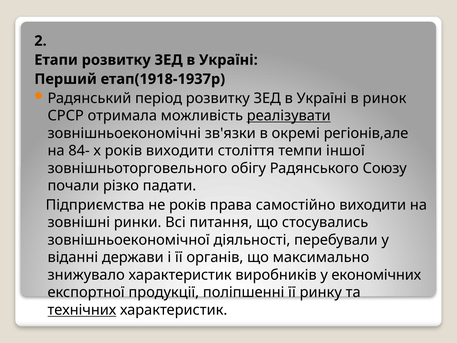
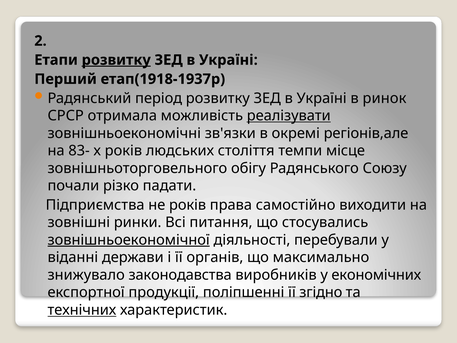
розвитку underline: none -> present (116, 60)
84-: 84- -> 83- (79, 151)
років виходити: виходити -> людських (180, 151)
іншої: іншої -> місце (346, 151)
зовнішньоекономічної underline: none -> present (129, 240)
знижувало характеристик: характеристик -> законодавства (180, 275)
ринку: ринку -> згідно (321, 292)
